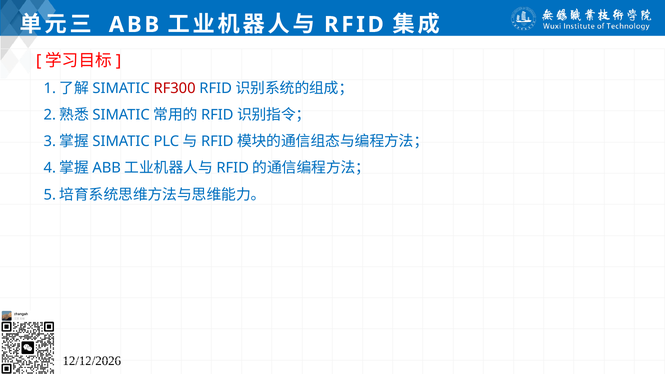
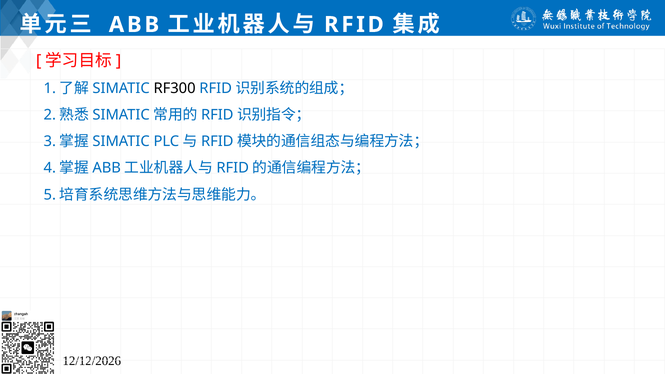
RF300 colour: red -> black (175, 88)
